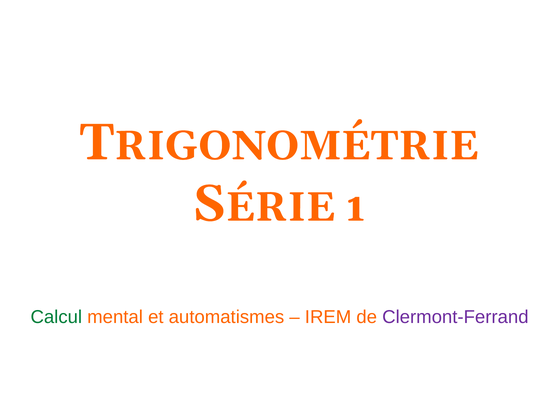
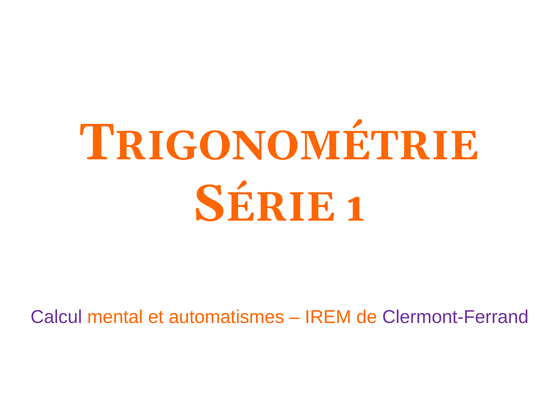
Calcul colour: green -> purple (56, 317)
